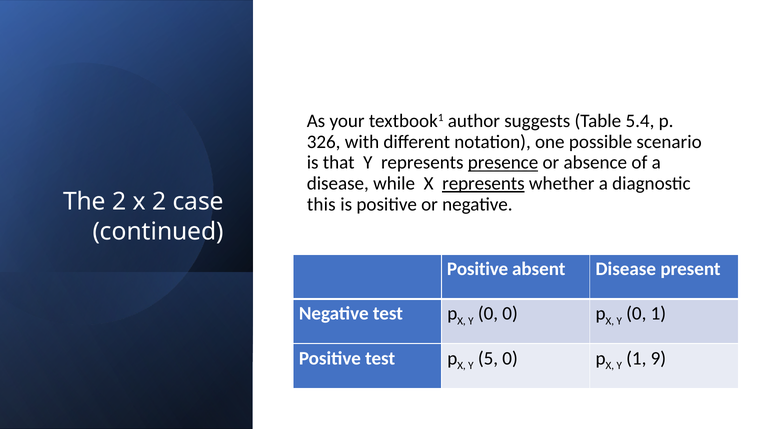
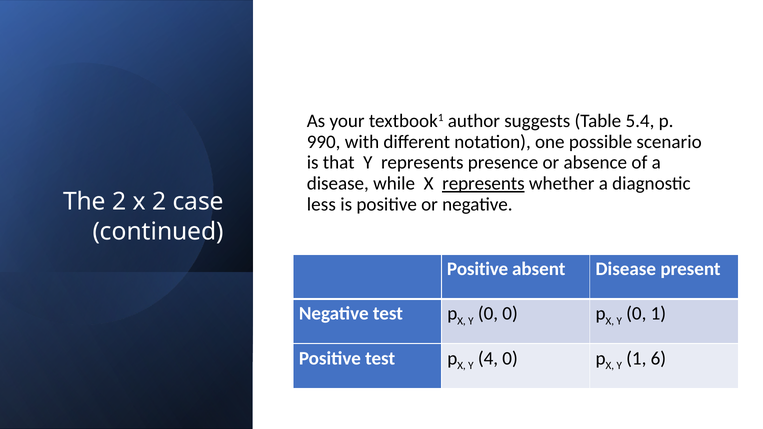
326: 326 -> 990 (324, 142)
presence underline: present -> none (503, 163)
this: this -> less (321, 205)
5: 5 -> 4 (488, 358)
9: 9 -> 6 (658, 358)
